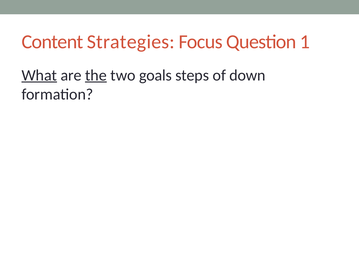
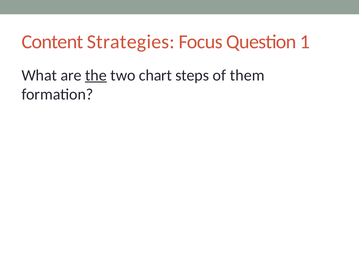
What underline: present -> none (39, 75)
goals: goals -> chart (155, 75)
down: down -> them (247, 75)
